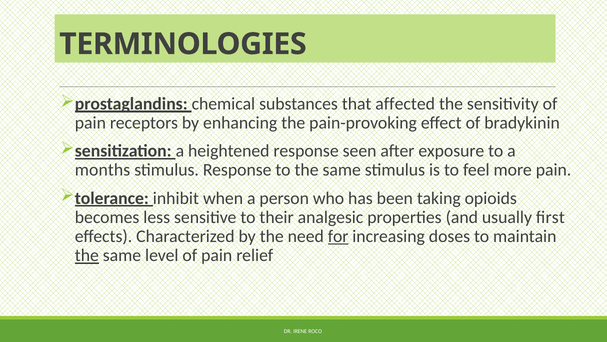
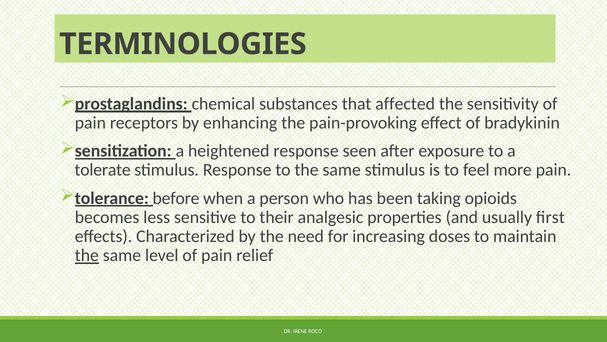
months: months -> tolerate (103, 170)
inhibit: inhibit -> before (176, 198)
for underline: present -> none (338, 236)
